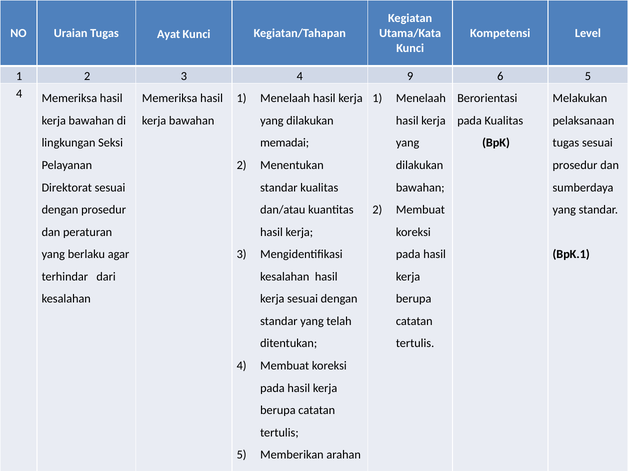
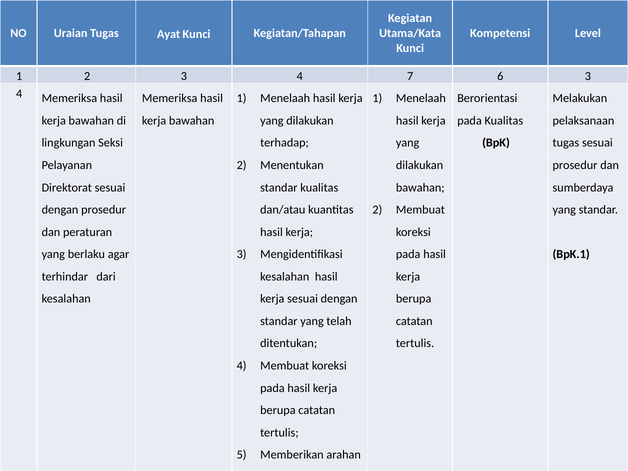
9: 9 -> 7 (410, 76)
6 5: 5 -> 3 (588, 76)
memadai: memadai -> terhadap (285, 143)
